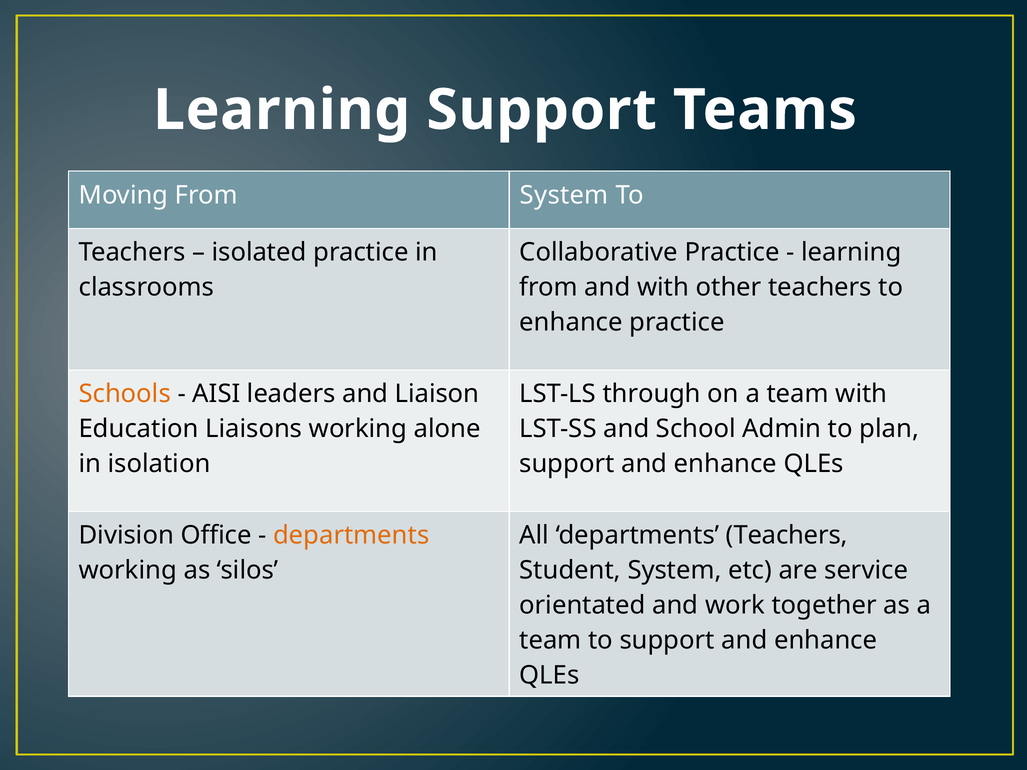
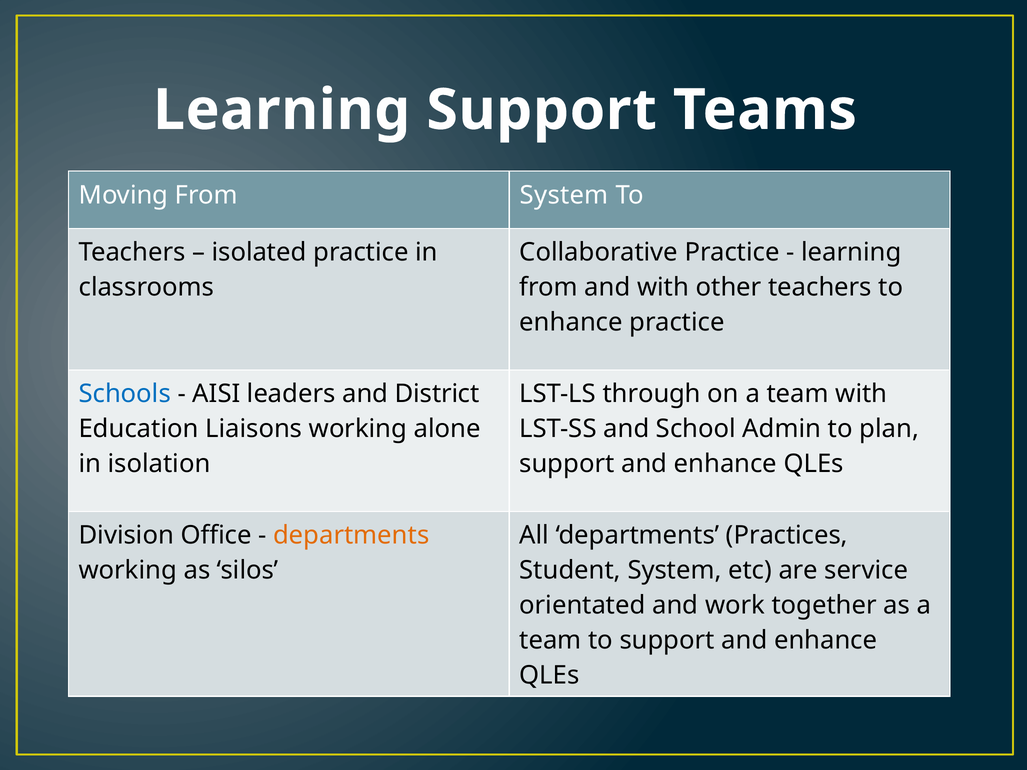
Schools colour: orange -> blue (125, 394)
Liaison: Liaison -> District (437, 394)
departments Teachers: Teachers -> Practices (787, 536)
